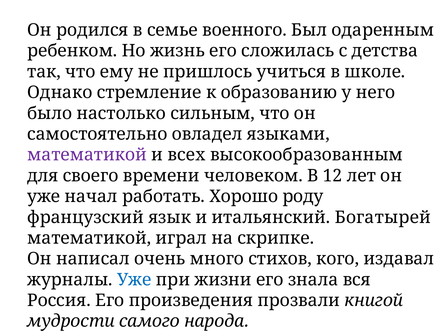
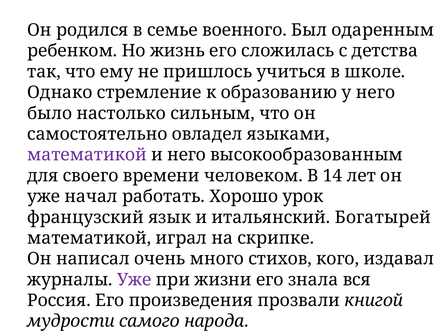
и всех: всех -> него (187, 155)
12: 12 -> 14 (333, 176)
роду: роду -> урок (303, 197)
Уже colour: blue -> purple (134, 280)
